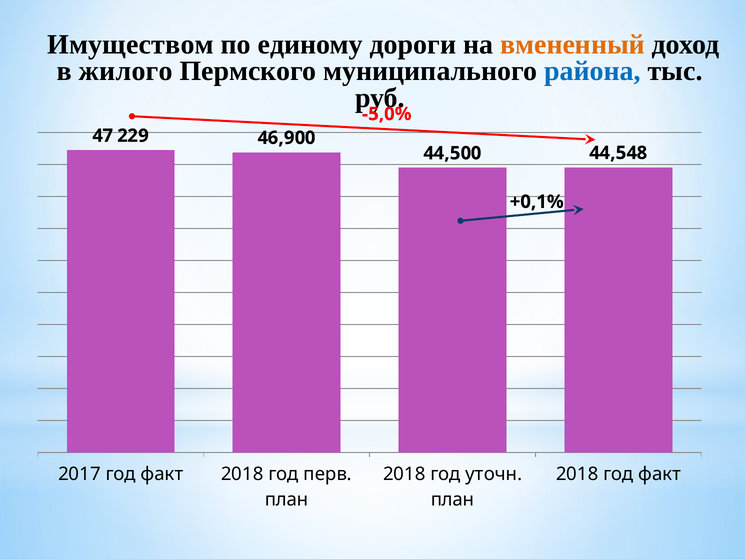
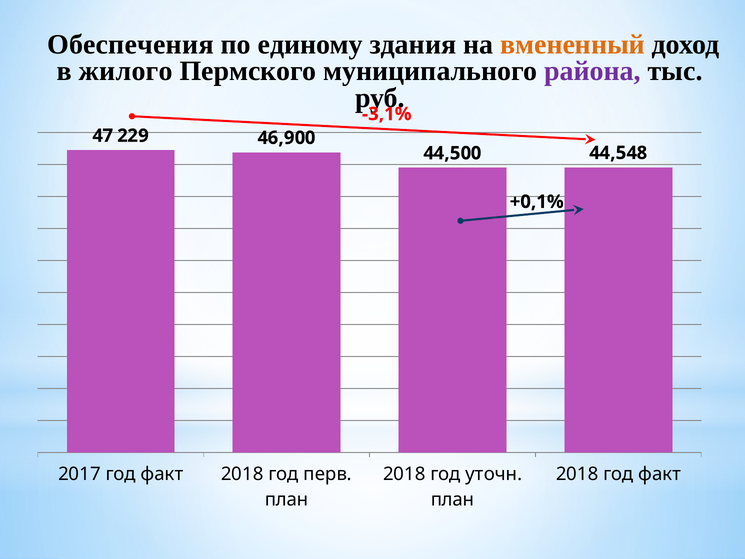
Имуществом: Имуществом -> Обеспечения (130, 44)
дороги: дороги -> здания (413, 44)
района colour: blue -> purple (592, 71)
-5,0%: -5,0% -> -3,1% (387, 114)
